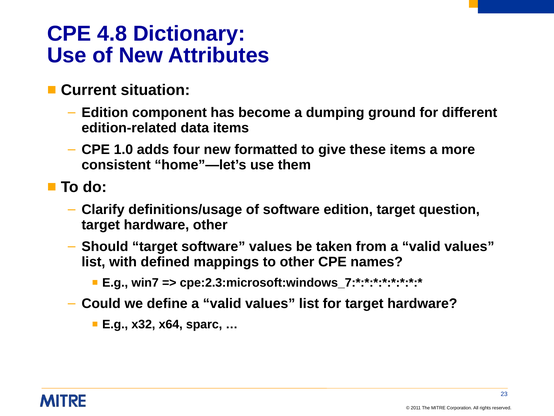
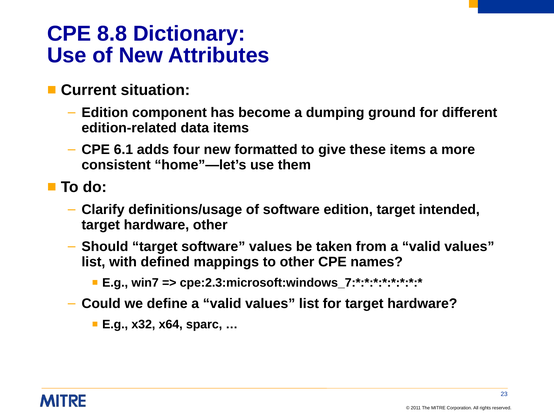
4.8: 4.8 -> 8.8 (112, 34)
1.0: 1.0 -> 6.1 (123, 149)
question: question -> intended (449, 209)
